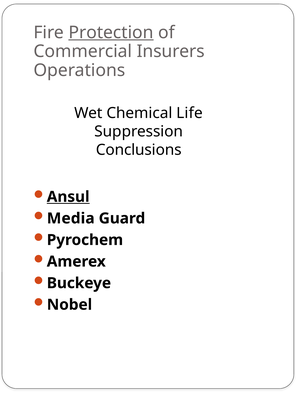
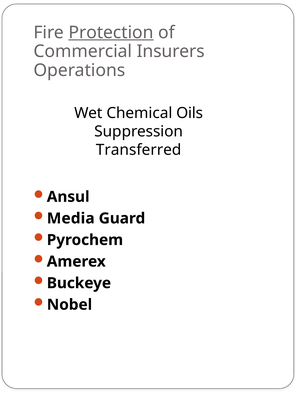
Life: Life -> Oils (190, 113)
Conclusions: Conclusions -> Transferred (139, 150)
Ansul underline: present -> none (68, 197)
